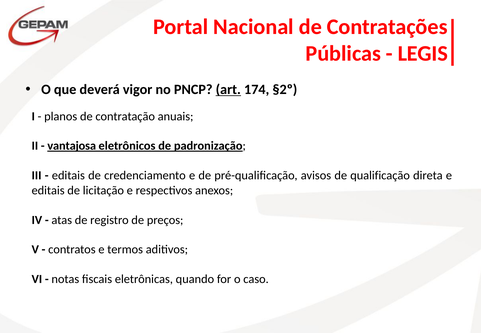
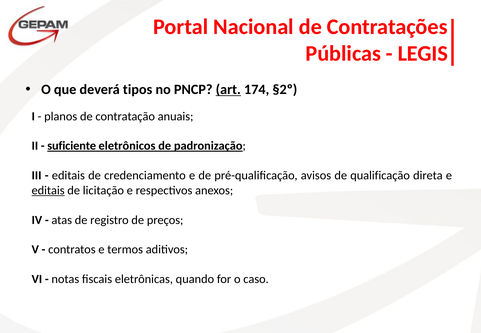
vigor: vigor -> tipos (138, 90)
vantajosa: vantajosa -> suficiente (72, 146)
editais underline: none -> present (48, 190)
